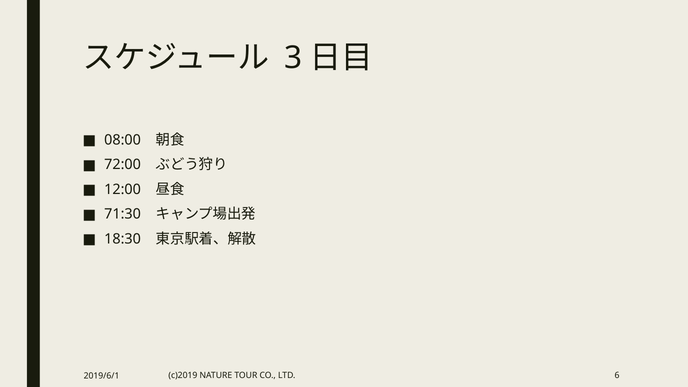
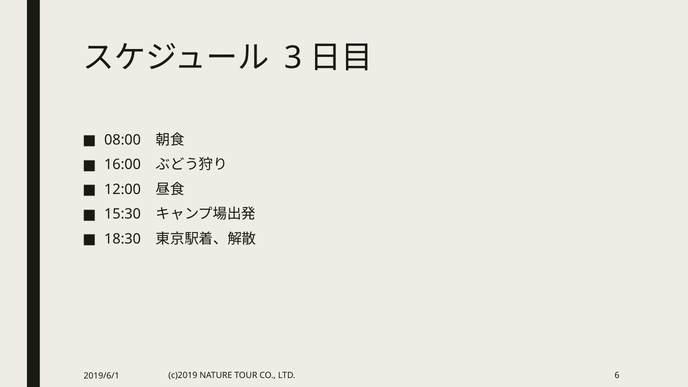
72:00: 72:00 -> 16:00 (123, 165)
71:30: 71:30 -> 15:30 (123, 214)
